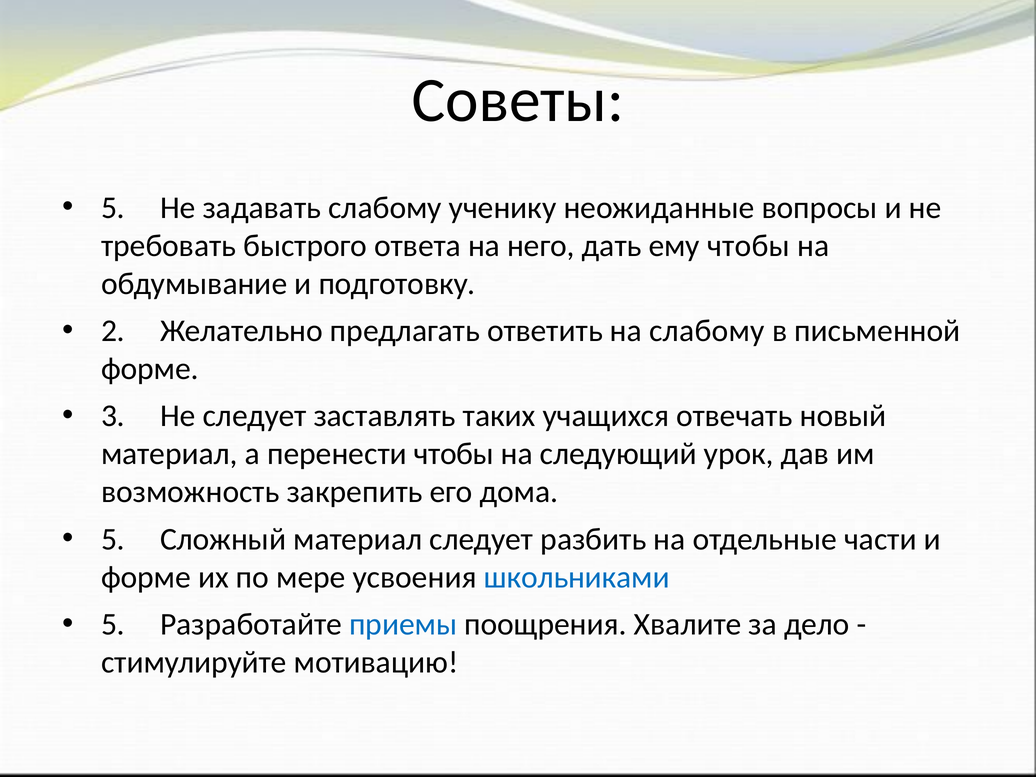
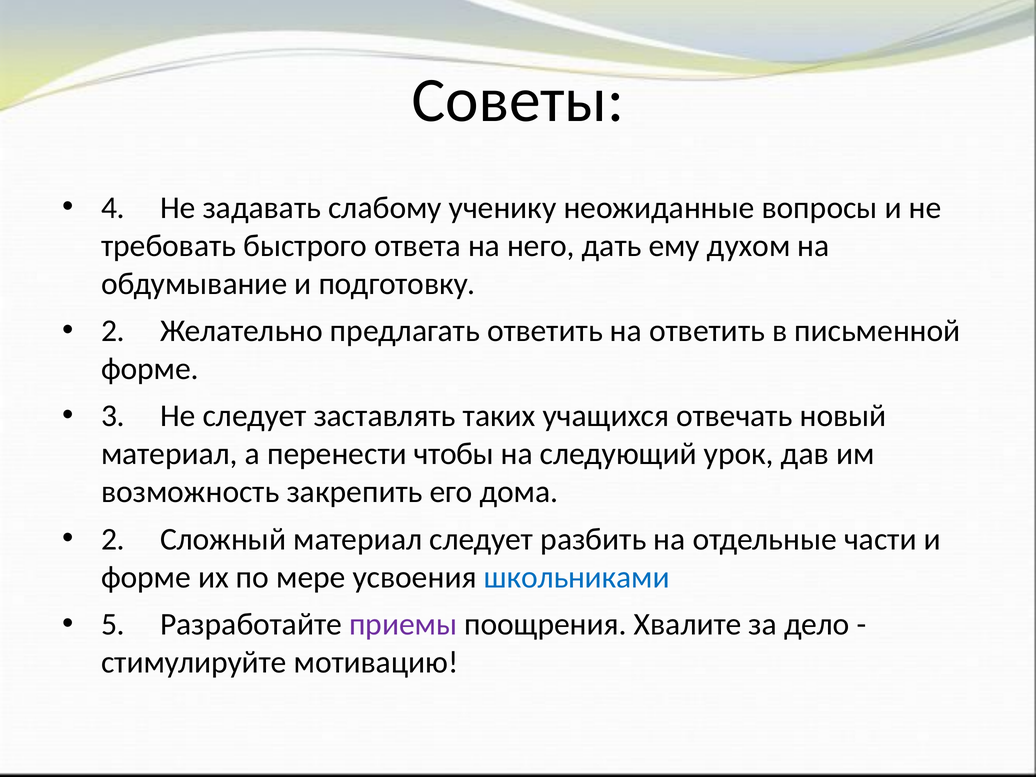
5: 5 -> 4 (113, 208)
ему чтобы: чтобы -> духом (749, 246)
на слабому: слабому -> ответить (707, 331)
5: 5 -> 2 (113, 539)
приемы colour: blue -> purple (403, 624)
